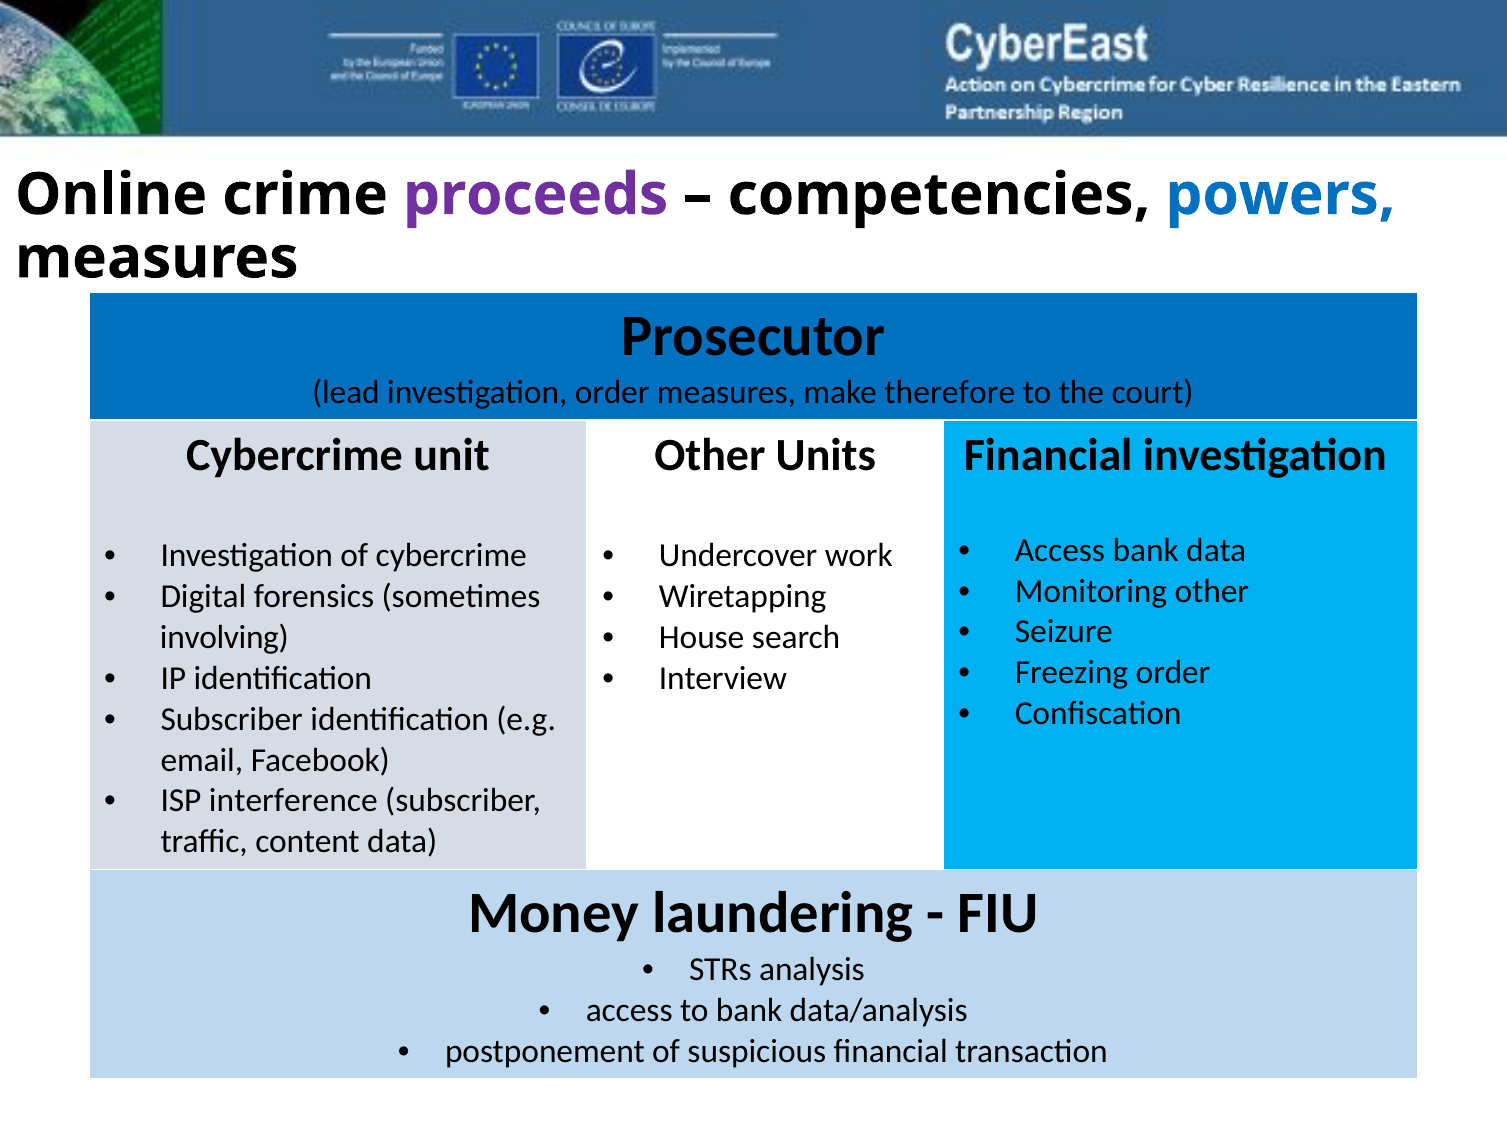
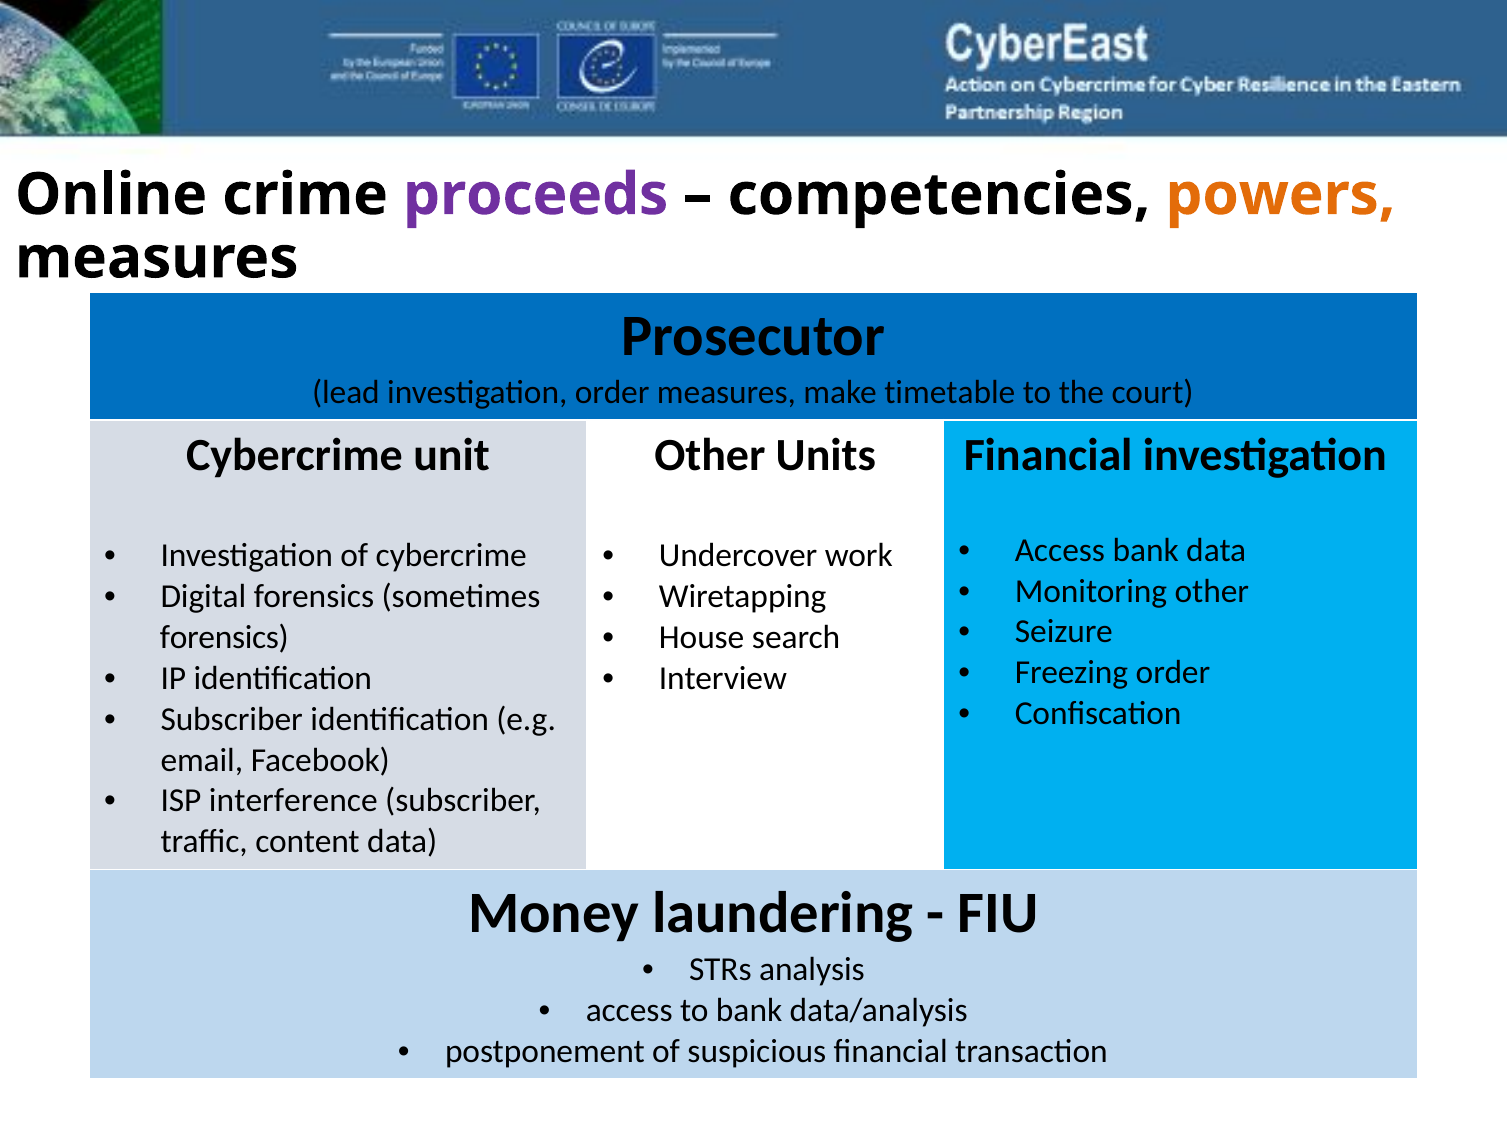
powers colour: blue -> orange (1280, 195)
therefore: therefore -> timetable (950, 392)
involving: involving -> forensics (224, 637)
